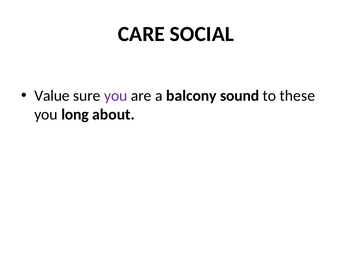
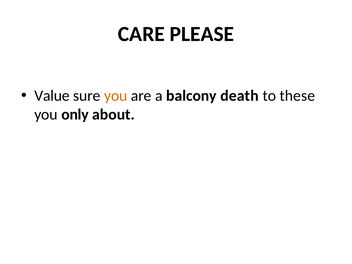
SOCIAL: SOCIAL -> PLEASE (202, 34)
you colour: purple -> orange (116, 96)
sound: sound -> death (239, 96)
long: long -> only (75, 115)
